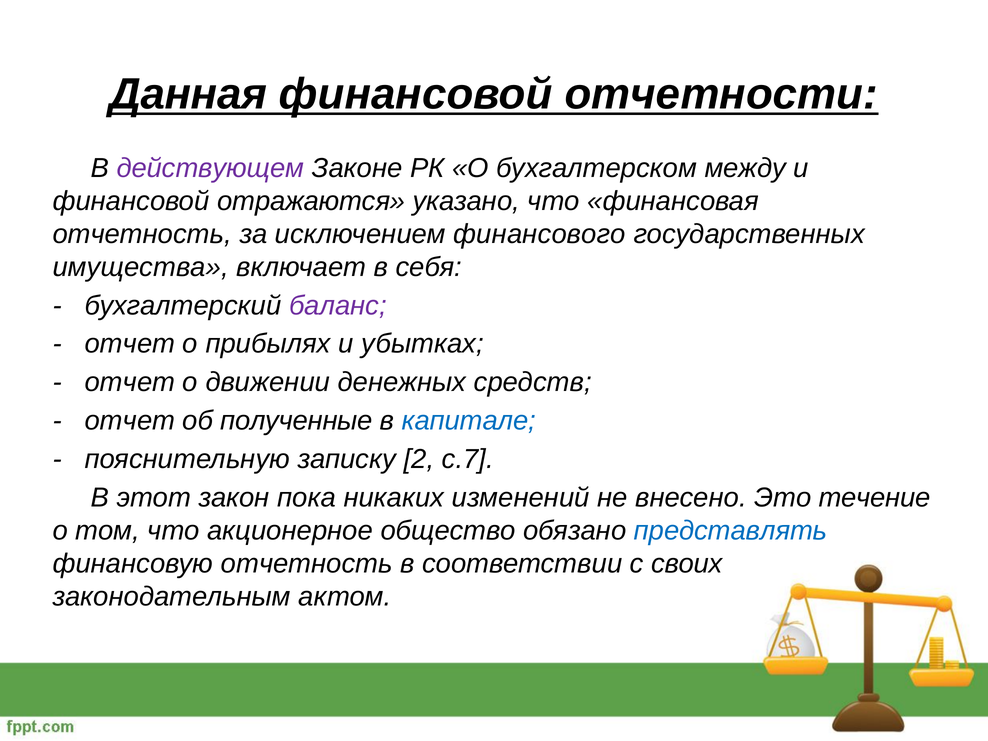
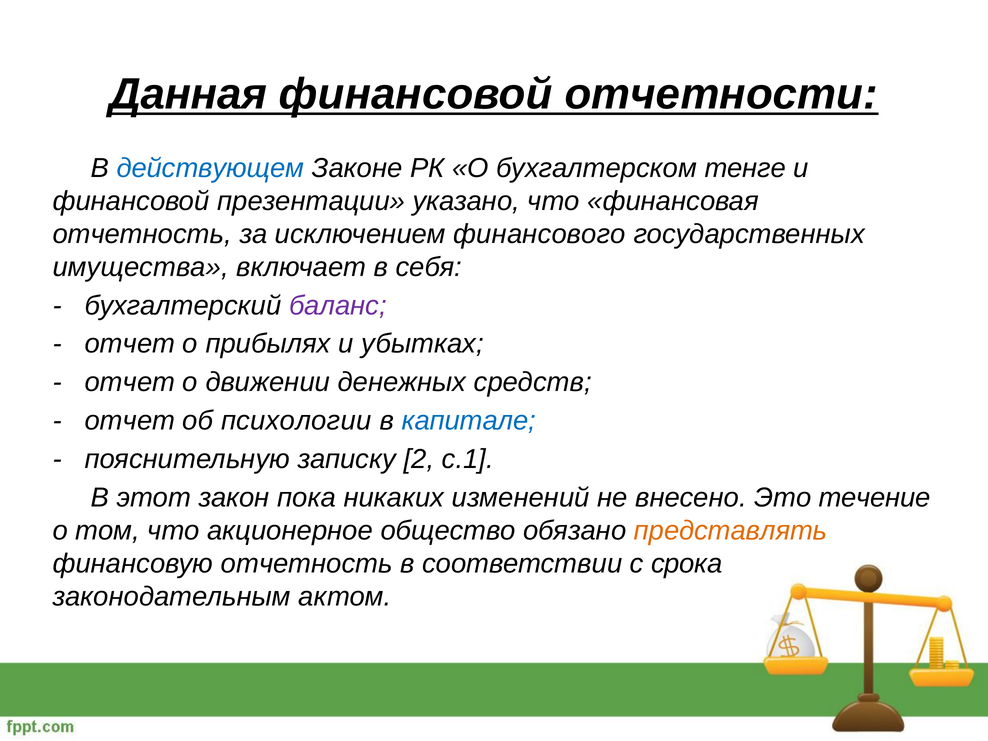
действующем colour: purple -> blue (210, 168)
между: между -> тенге (745, 168)
отражаются: отражаются -> презентации (311, 201)
полученные: полученные -> психологии (296, 421)
с.7: с.7 -> с.1 (468, 459)
представлять colour: blue -> orange (731, 531)
своих: своих -> срока (687, 564)
